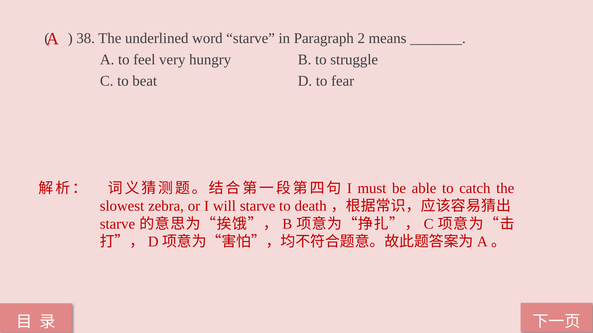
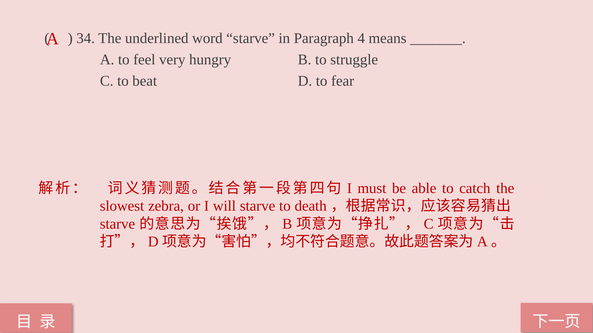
38: 38 -> 34 (86, 38)
2: 2 -> 4 (361, 38)
